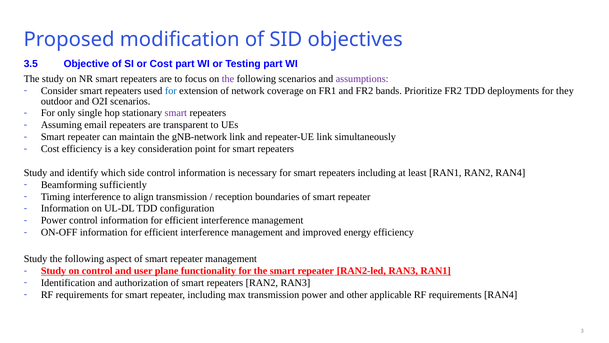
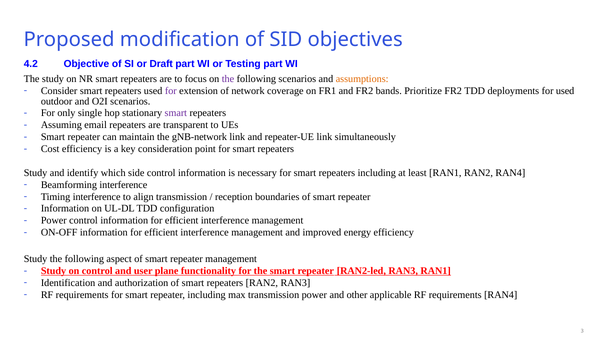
3.5: 3.5 -> 4.2 (31, 64)
or Cost: Cost -> Draft (161, 64)
assumptions colour: purple -> orange (362, 79)
for colour: blue -> purple (171, 91)
for they: they -> used (565, 91)
Beamforming sufficiently: sufficiently -> interference (123, 184)
